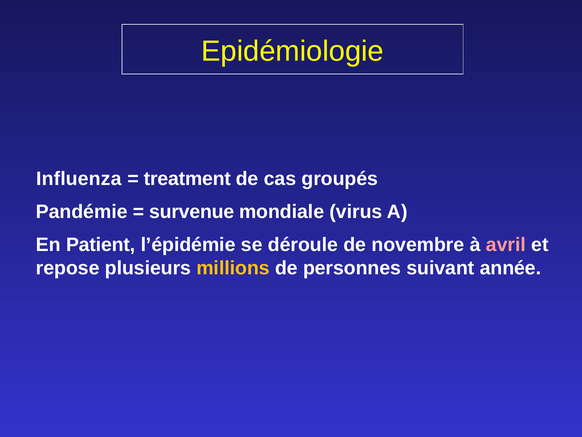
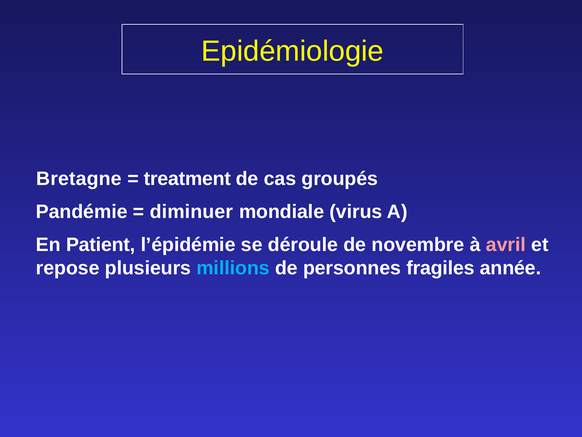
Influenza: Influenza -> Bretagne (79, 178)
survenue: survenue -> diminuer (192, 211)
millions colour: yellow -> light blue (233, 268)
suivant: suivant -> fragiles (441, 268)
